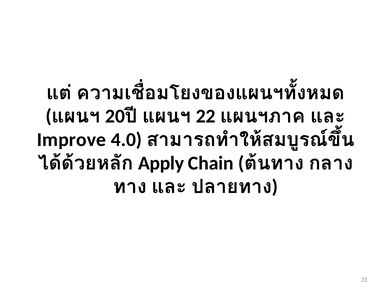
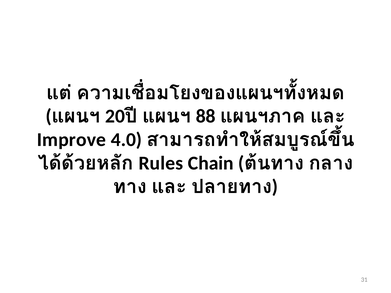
22: 22 -> 88 (206, 116)
Apply: Apply -> Rules (161, 163)
